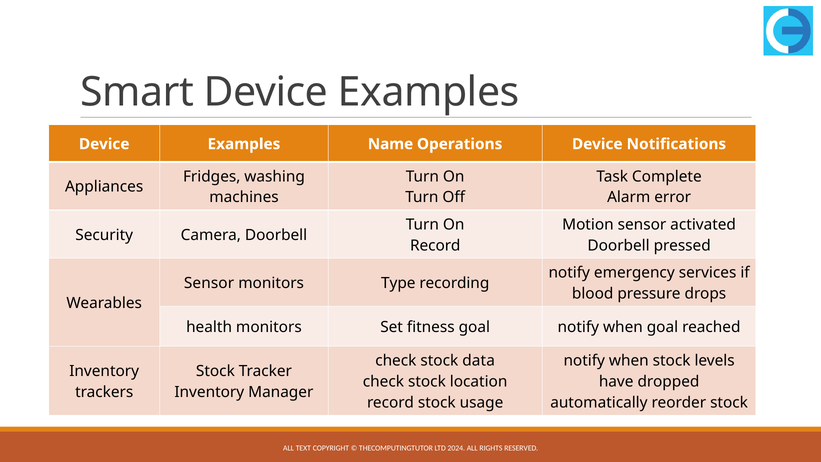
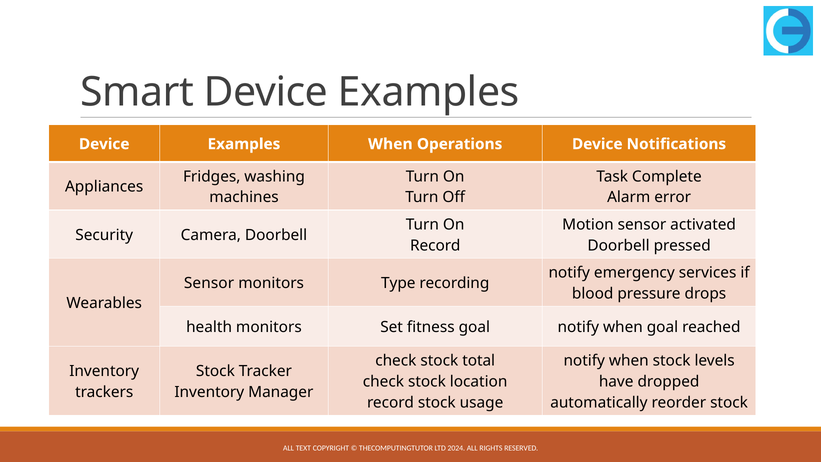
Examples Name: Name -> When (390, 144)
data: data -> total (479, 361)
